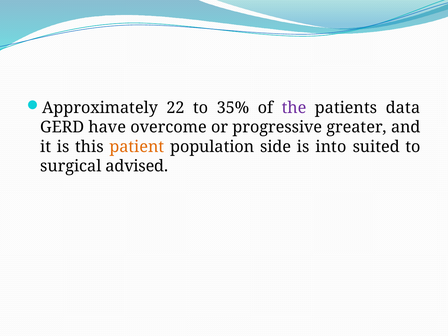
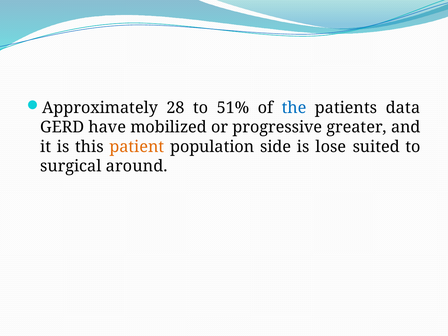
22: 22 -> 28 (175, 108)
35%: 35% -> 51% (233, 108)
the colour: purple -> blue (294, 108)
overcome: overcome -> mobilized (169, 127)
into: into -> lose (331, 147)
advised: advised -> around (137, 166)
